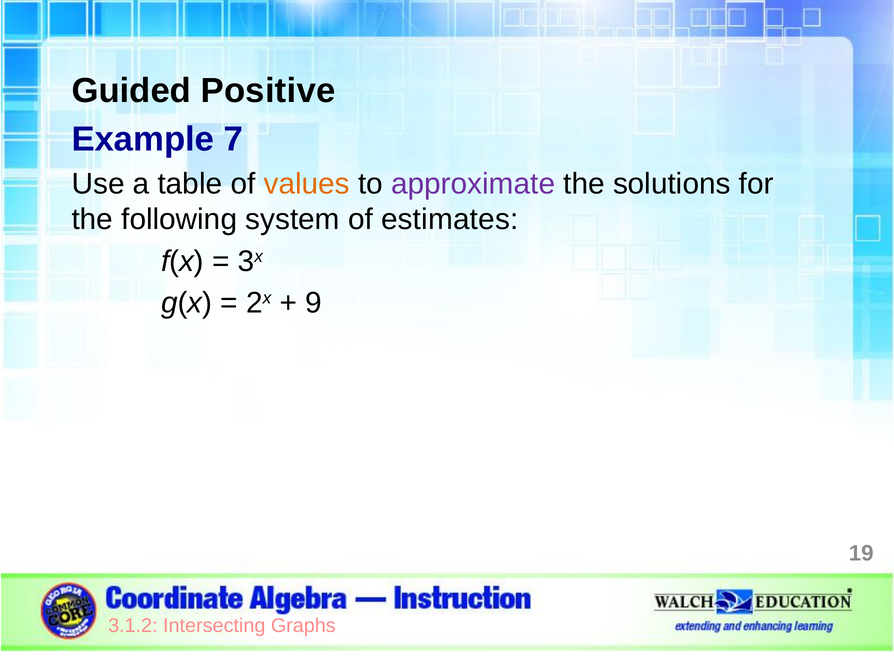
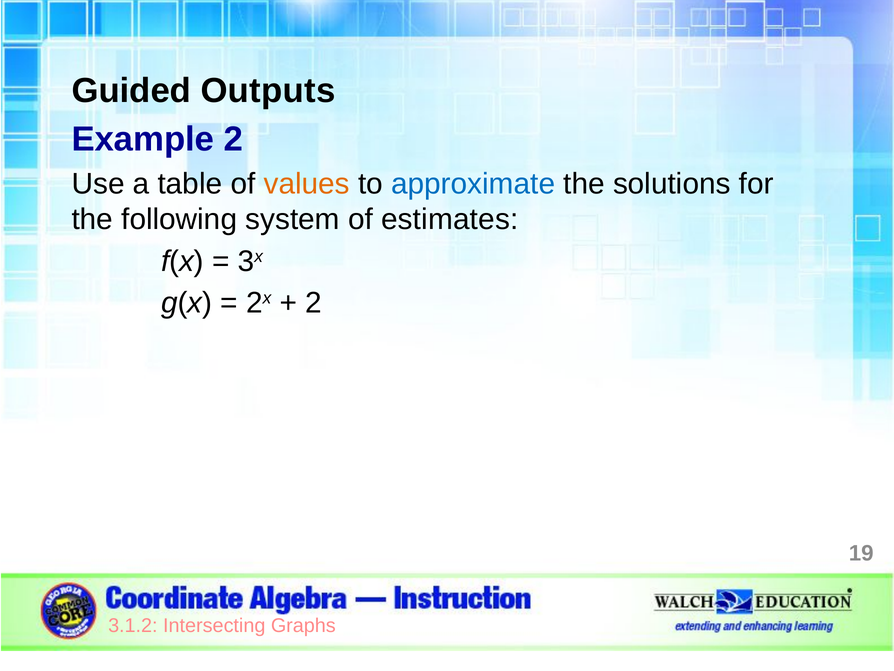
Positive: Positive -> Outputs (268, 90)
Example 7: 7 -> 2 (234, 139)
approximate colour: purple -> blue (473, 184)
9: 9 -> 2 (313, 303)
